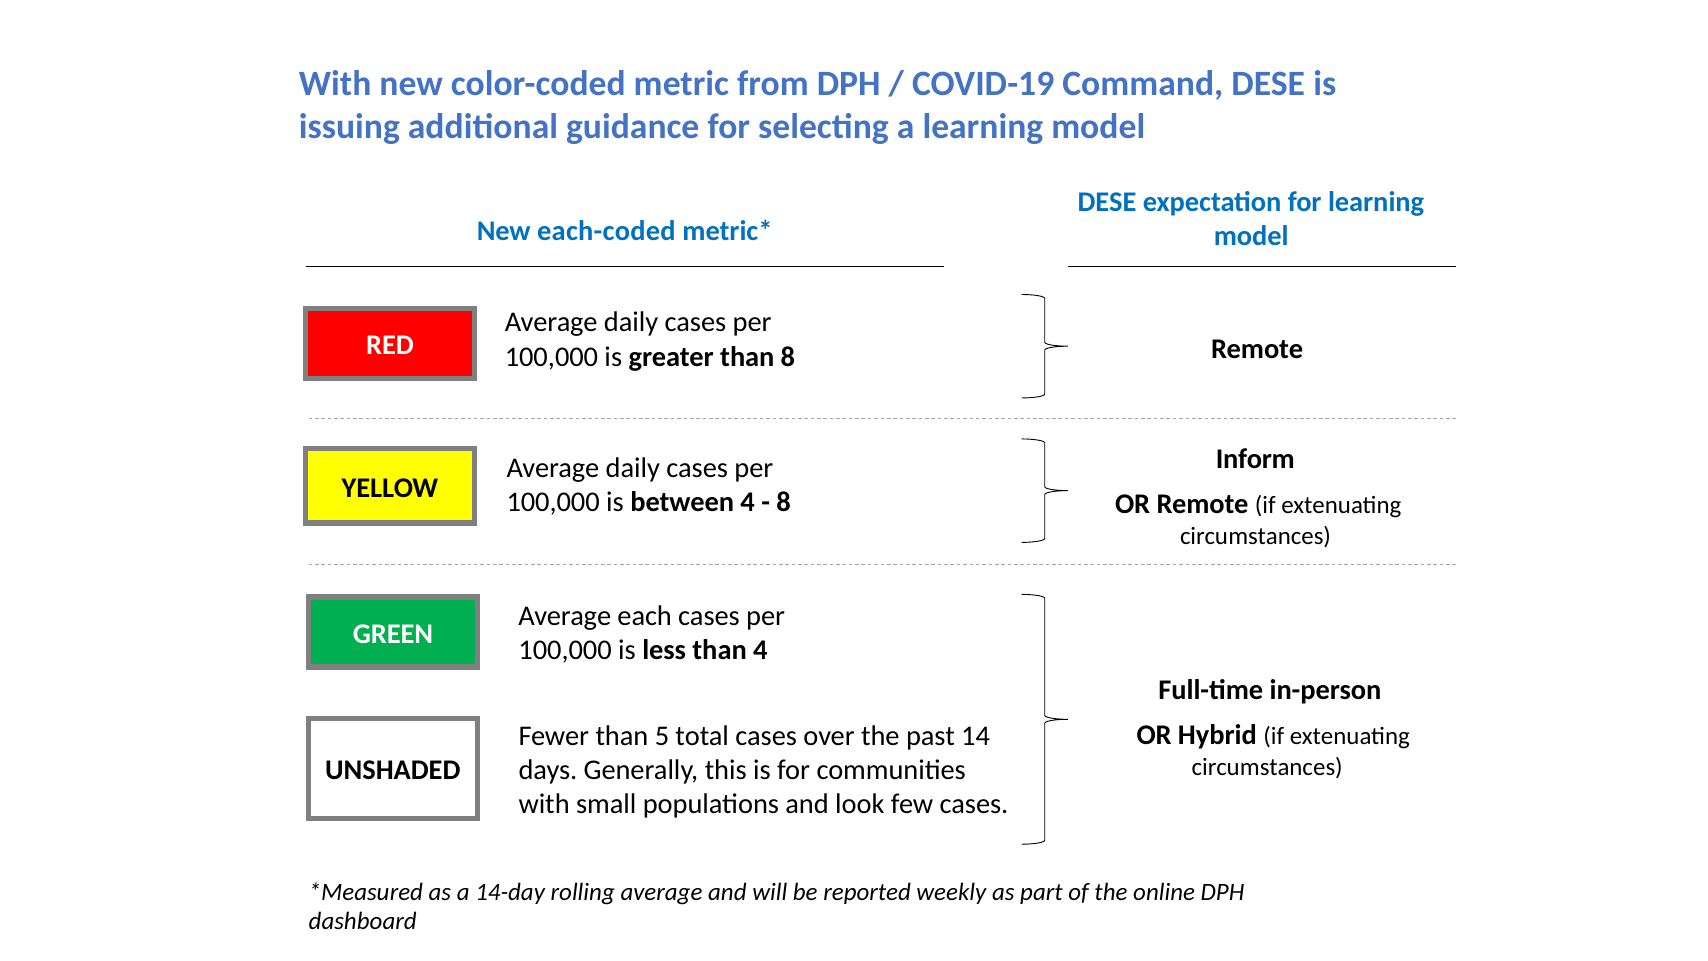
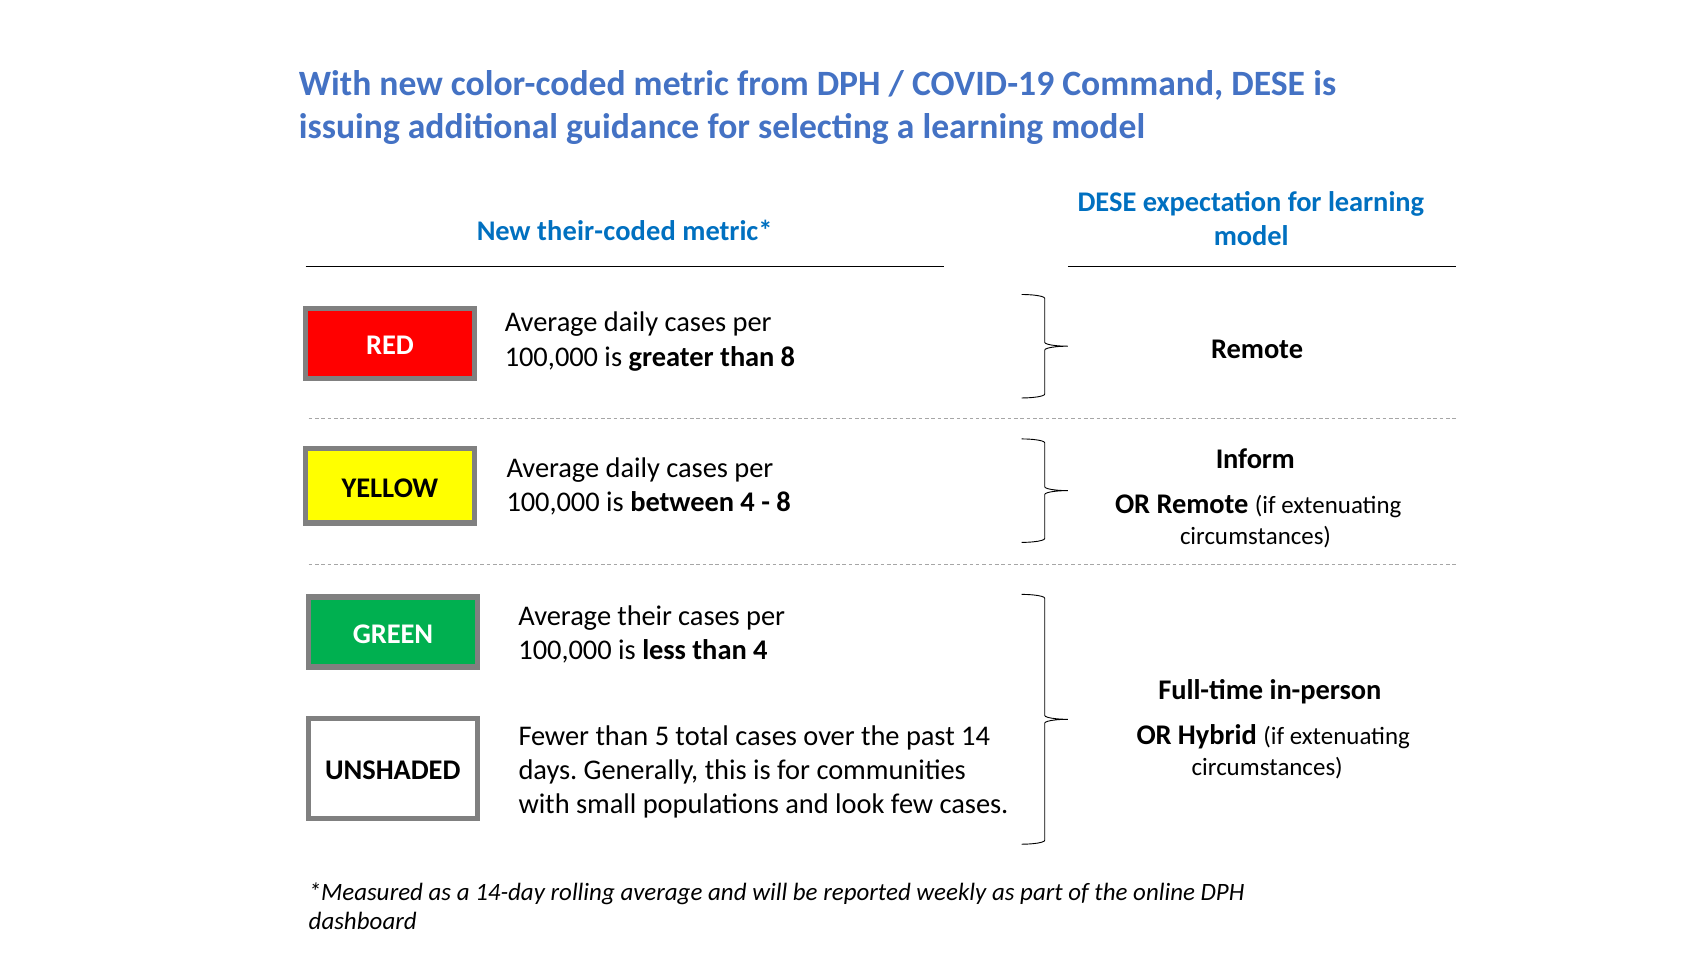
each-coded: each-coded -> their-coded (607, 231)
each: each -> their (645, 616)
